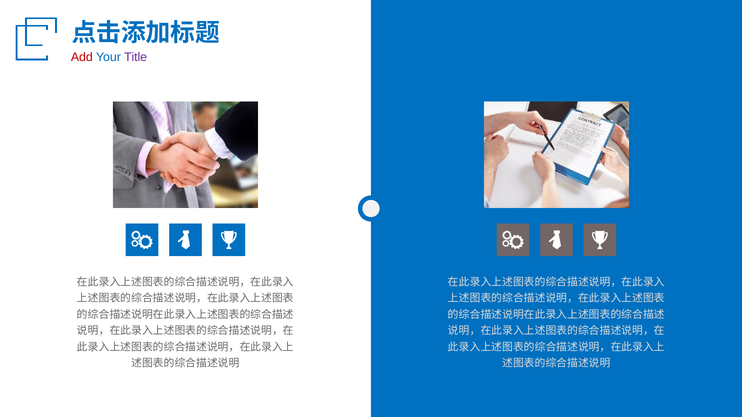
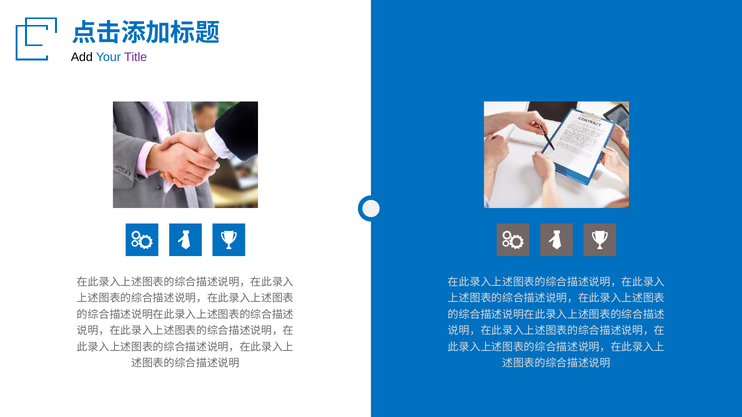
Add colour: red -> black (82, 57)
